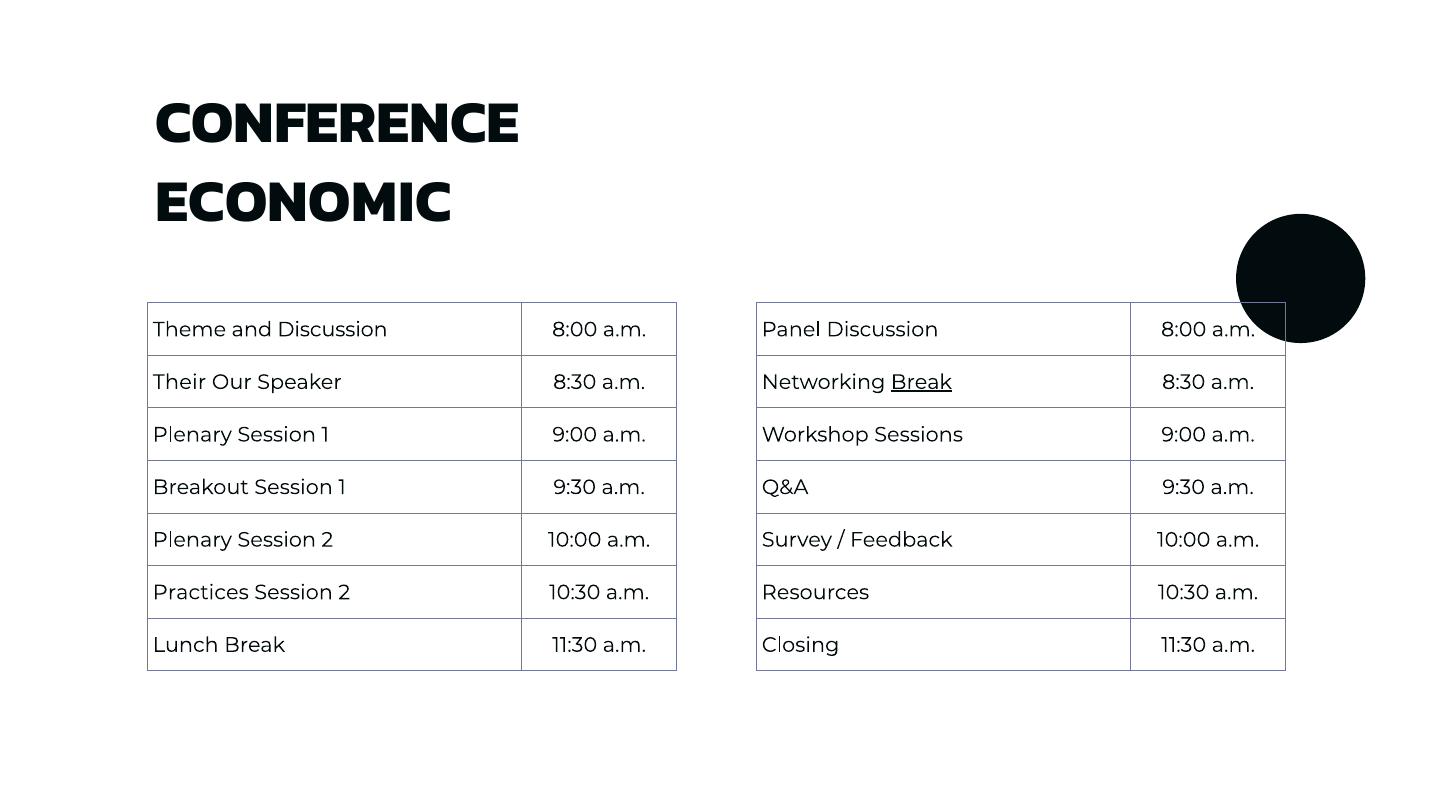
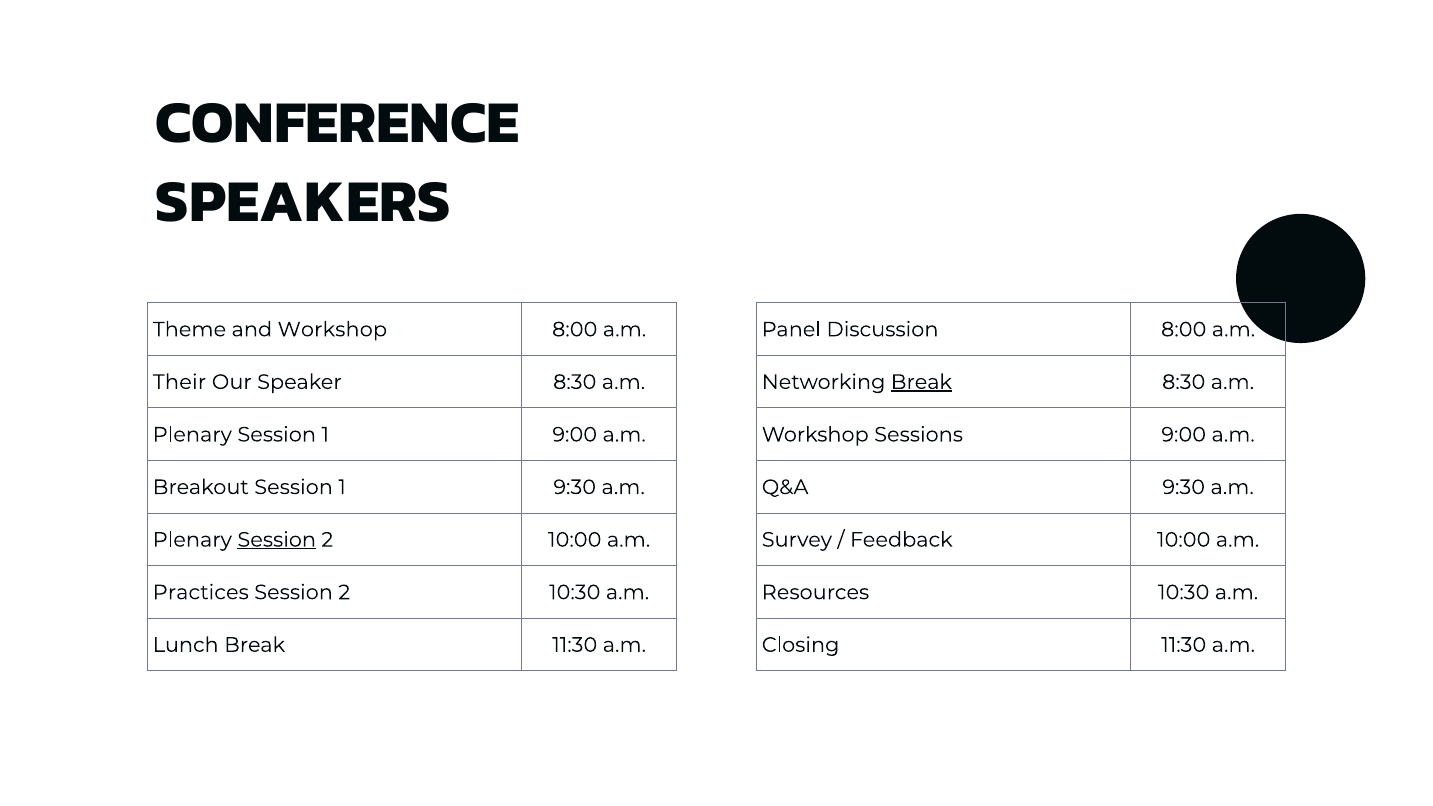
ECONOMIC: ECONOMIC -> SPEAKERS (303, 202)
and Discussion: Discussion -> Workshop (332, 330)
Session underline: none -> present (277, 540)
